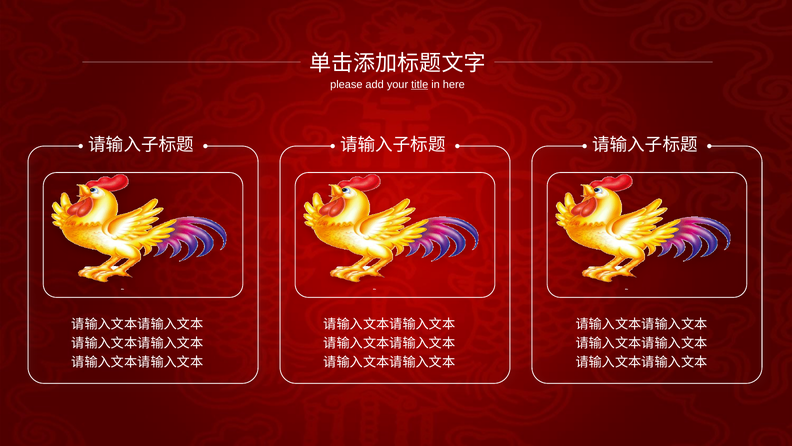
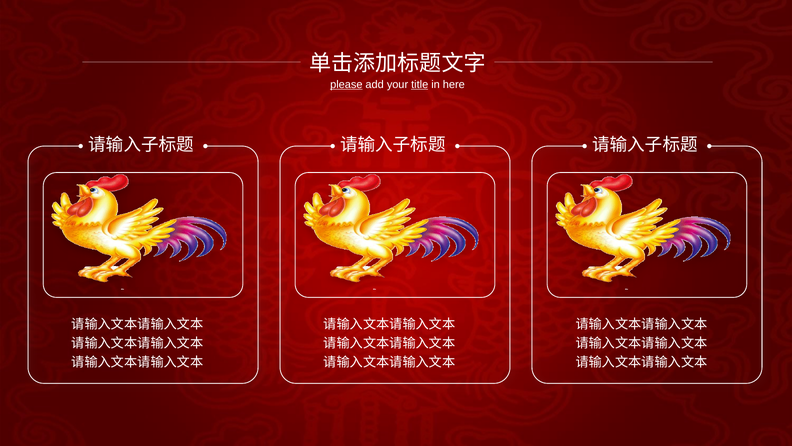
please underline: none -> present (346, 84)
